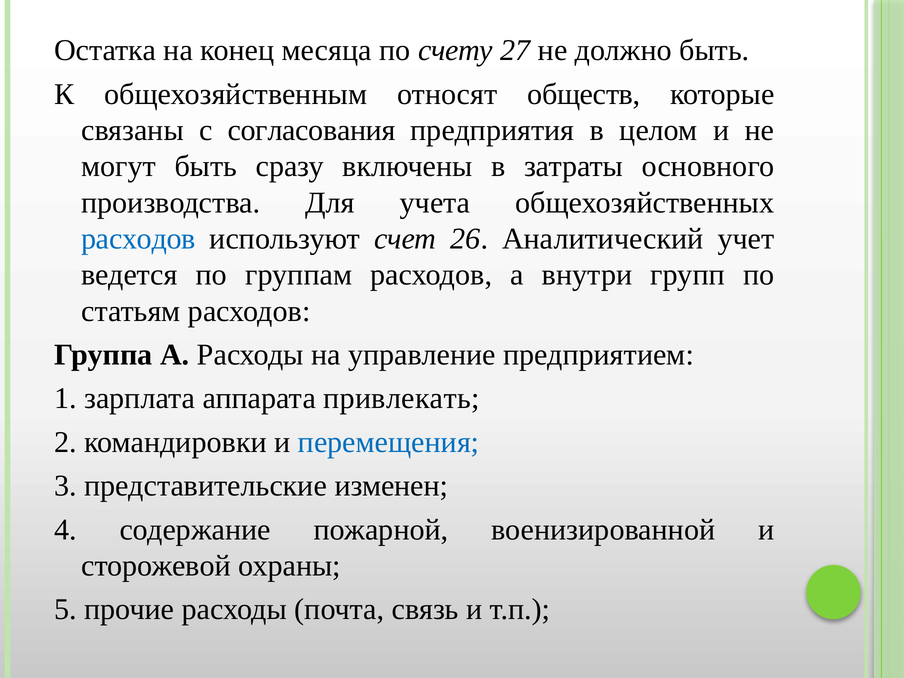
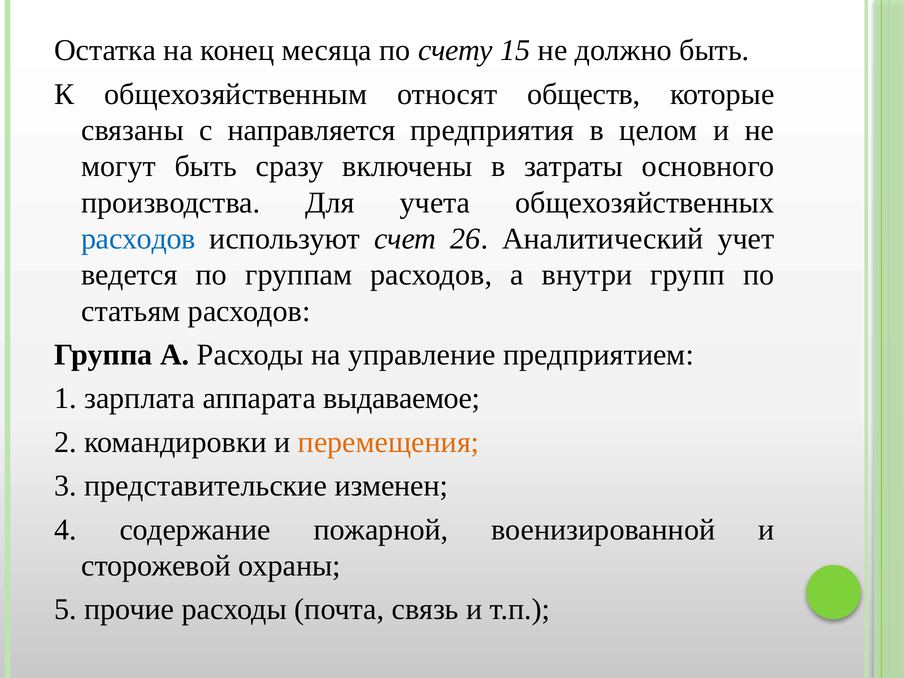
27: 27 -> 15 (515, 50)
согласования: согласования -> направляется (312, 130)
привлекать: привлекать -> выдаваемое (402, 398)
перемещения colour: blue -> orange (389, 442)
